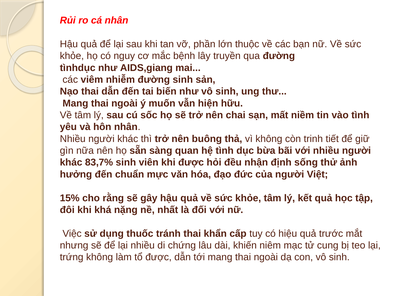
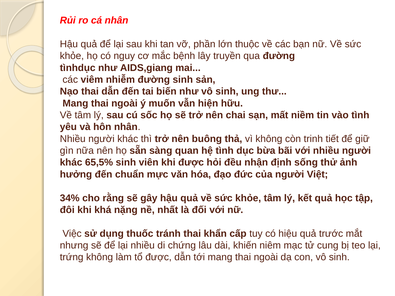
83,7%: 83,7% -> 65,5% (99, 163)
15%: 15% -> 34% (70, 198)
